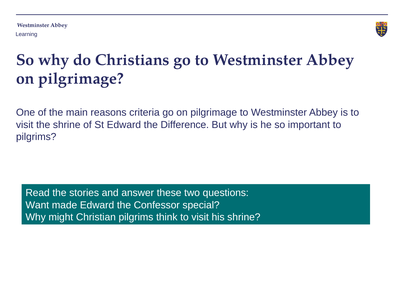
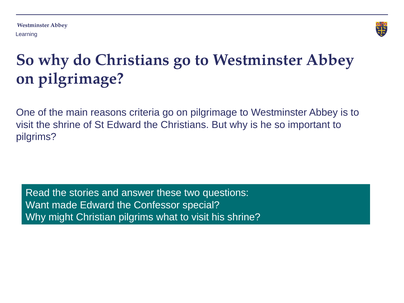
the Difference: Difference -> Christians (185, 125)
think: think -> what (167, 217)
